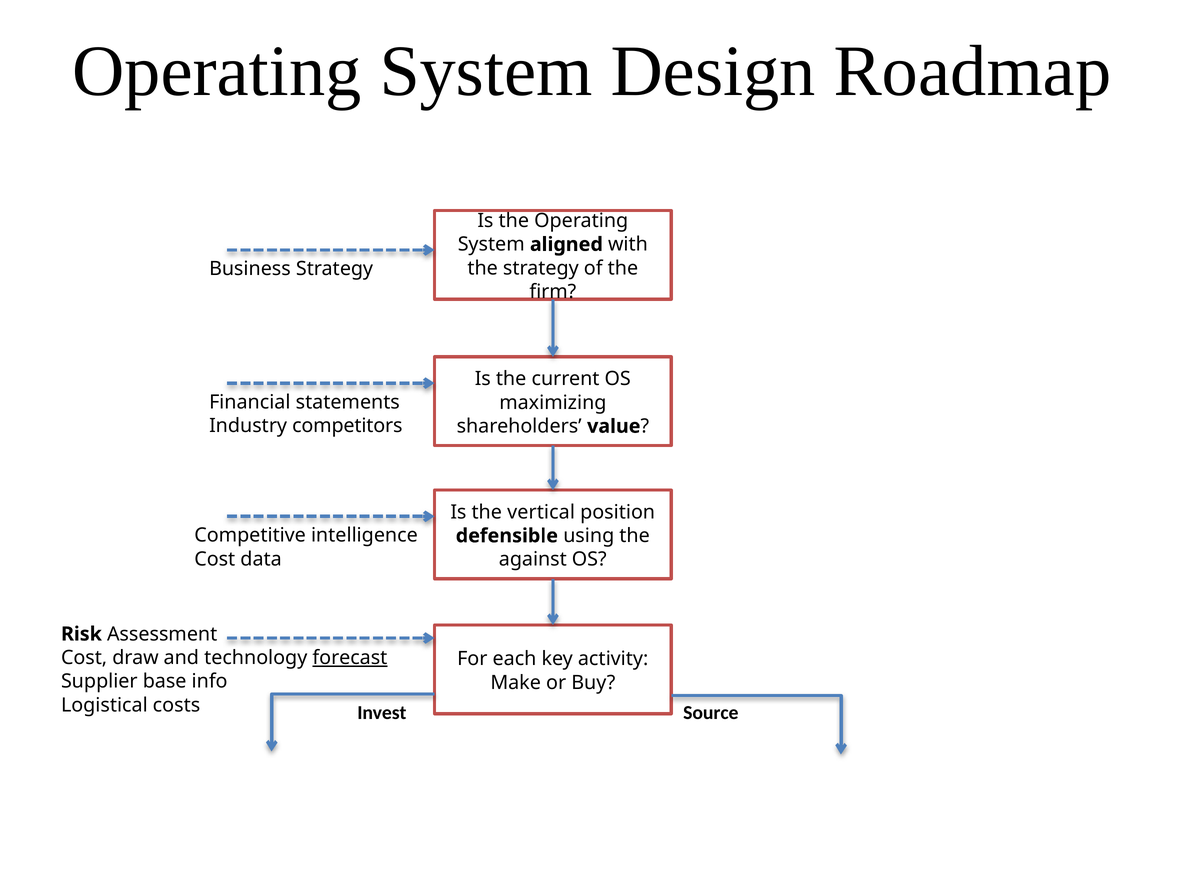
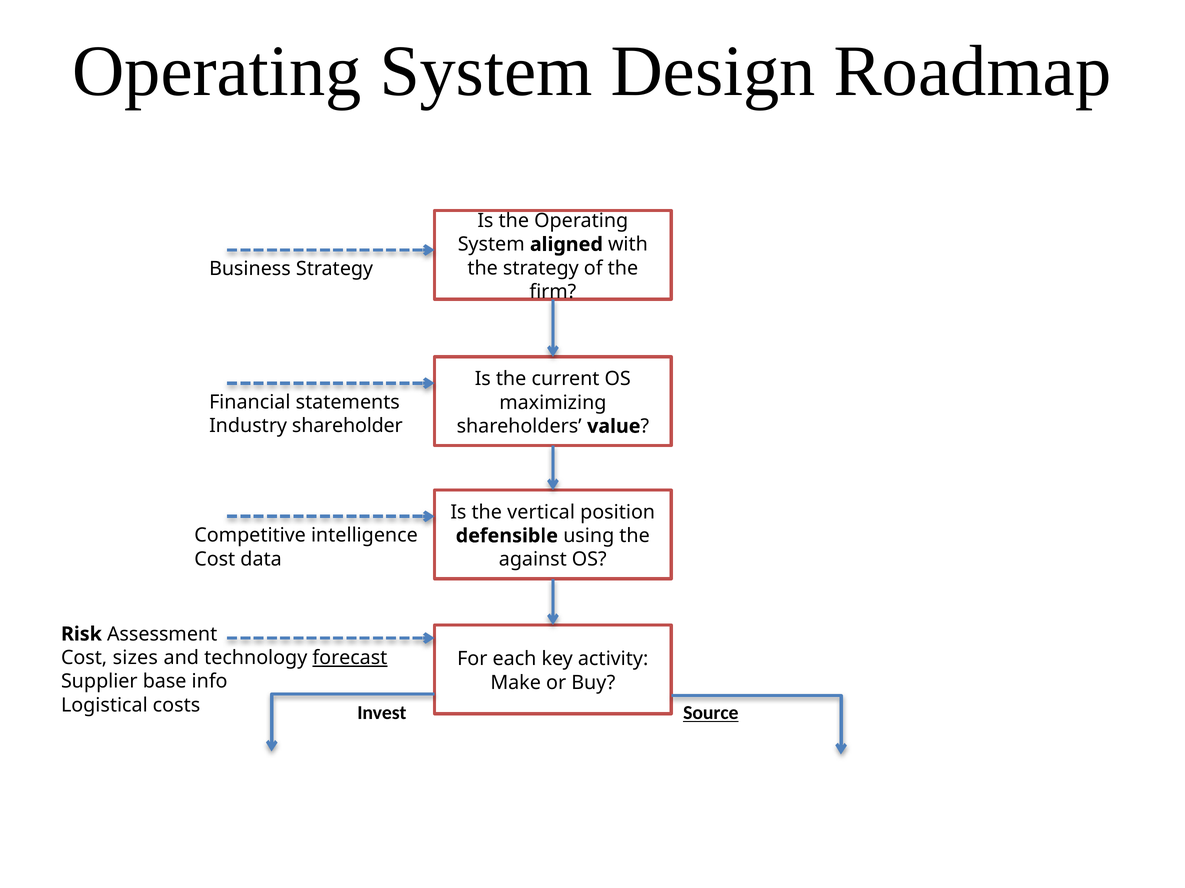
competitors: competitors -> shareholder (347, 426)
draw: draw -> sizes (135, 658)
Source underline: none -> present (711, 714)
